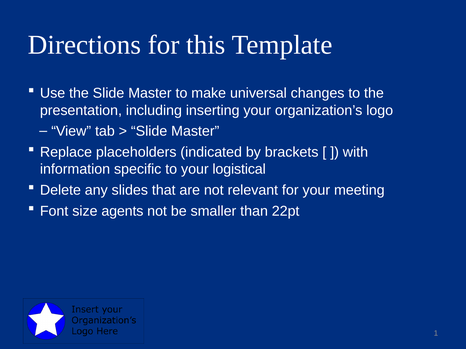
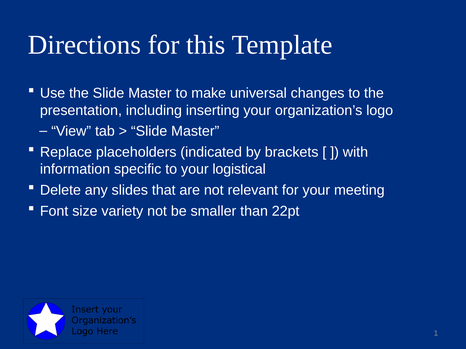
agents: agents -> variety (122, 211)
